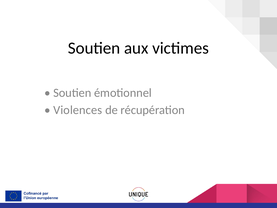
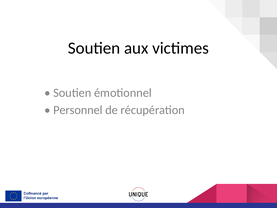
Violences: Violences -> Personnel (78, 110)
